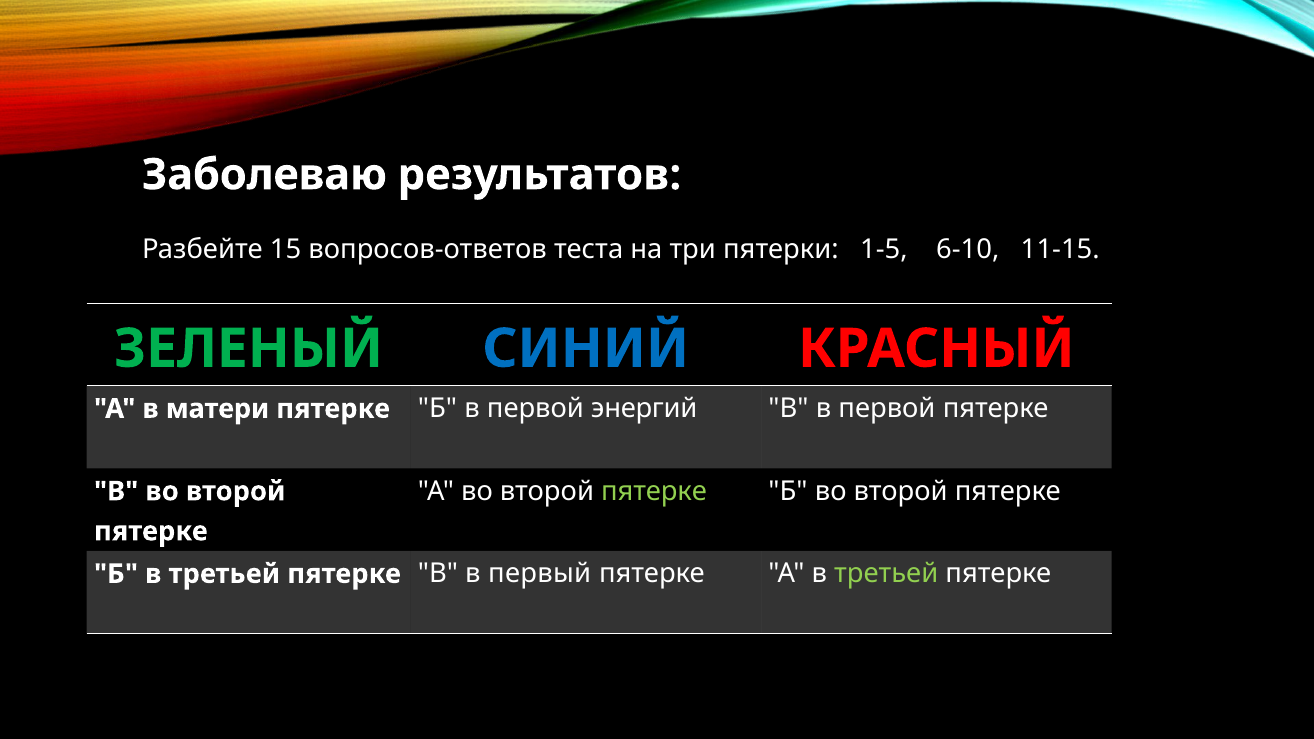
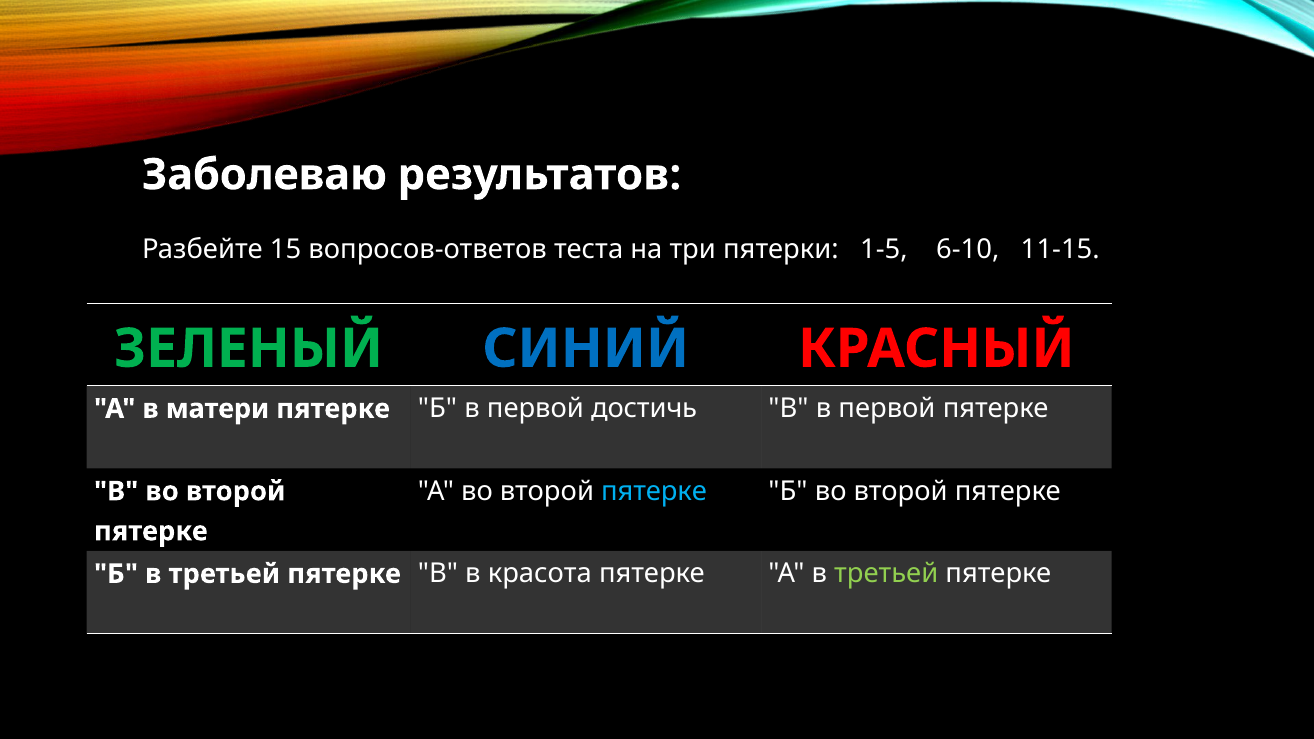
энергий: энергий -> достичь (644, 409)
пятерке colour: light green -> light blue (654, 491)
первый: первый -> красота (540, 574)
